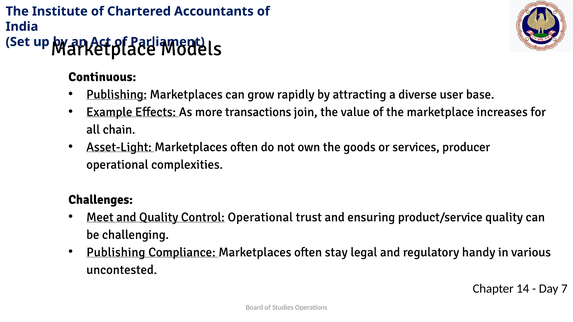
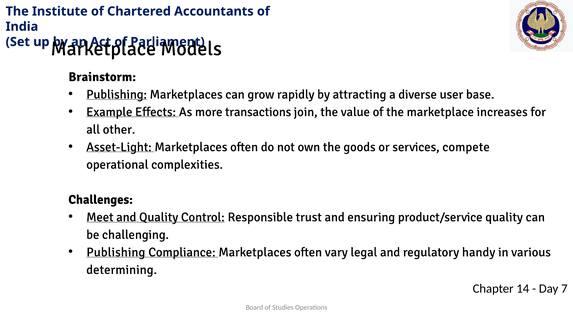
Continuous: Continuous -> Brainstorm (102, 77)
chain: chain -> other (119, 130)
producer: producer -> compete (466, 147)
Control Operational: Operational -> Responsible (260, 217)
stay: stay -> vary (336, 252)
uncontested: uncontested -> determining (122, 270)
